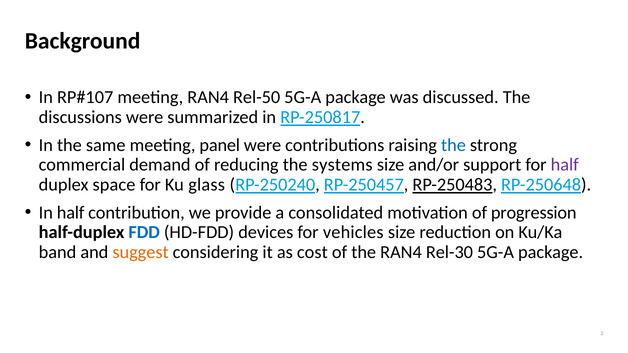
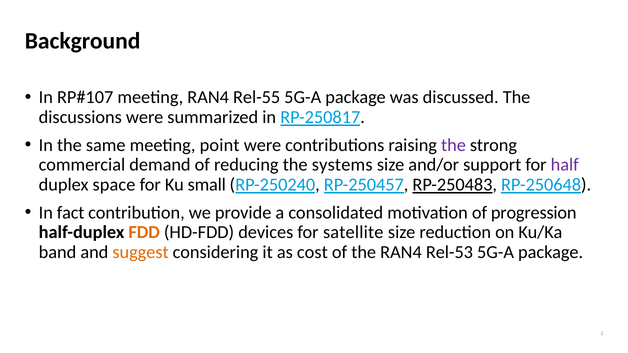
Rel-50: Rel-50 -> Rel-55 (257, 97)
panel: panel -> point (220, 145)
the colour: blue -> purple (453, 145)
glass: glass -> small (207, 185)
In half: half -> fact (71, 213)
FDD colour: blue -> orange (144, 232)
vehicles: vehicles -> satellite (353, 232)
Rel-30: Rel-30 -> Rel-53 (449, 252)
